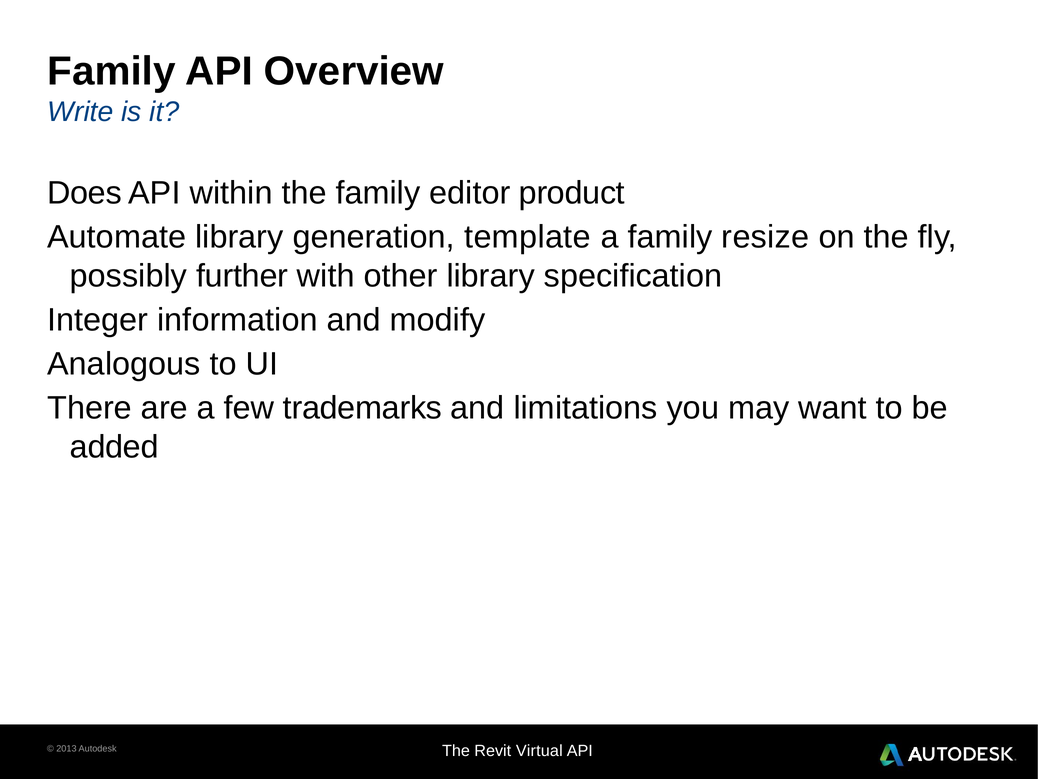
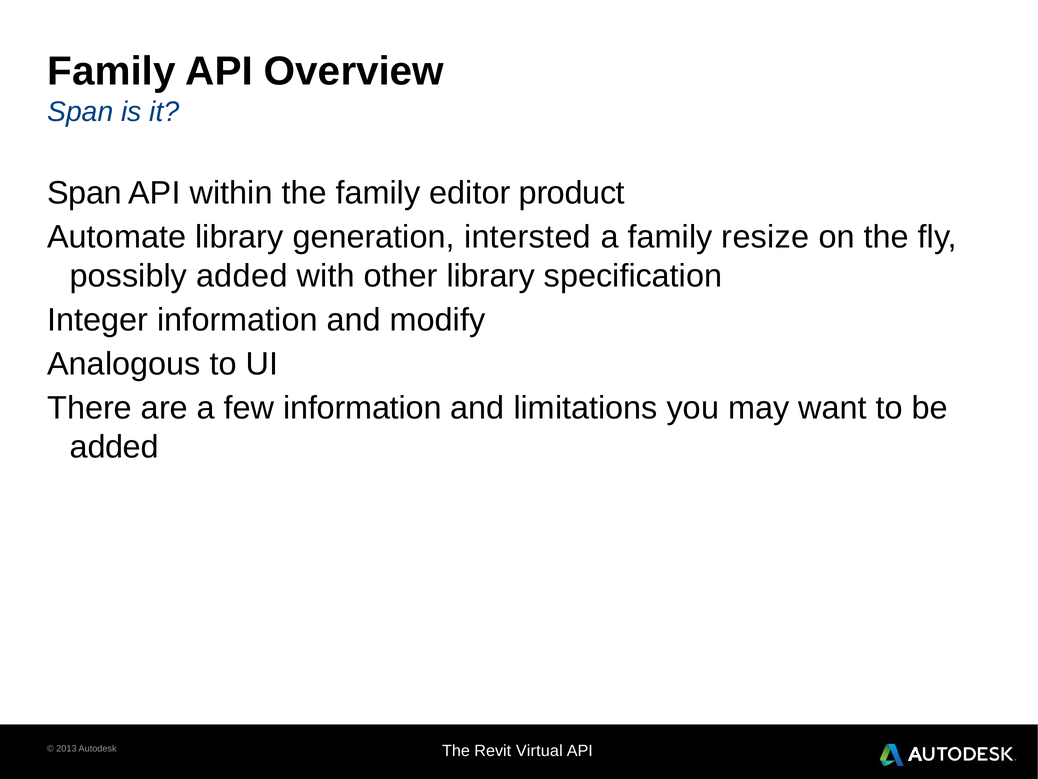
Write: Write -> Span (80, 112)
Does: Does -> Span (84, 193)
template: template -> intersted (528, 237)
possibly further: further -> added (242, 276)
few trademarks: trademarks -> information (363, 408)
